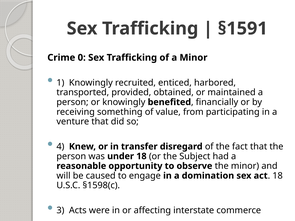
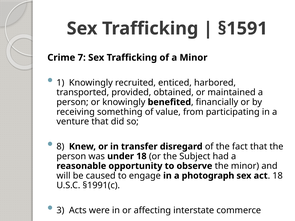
0: 0 -> 7 (82, 58)
4: 4 -> 8 (60, 147)
domination: domination -> photograph (208, 176)
§1598(c: §1598(c -> §1991(c (101, 186)
